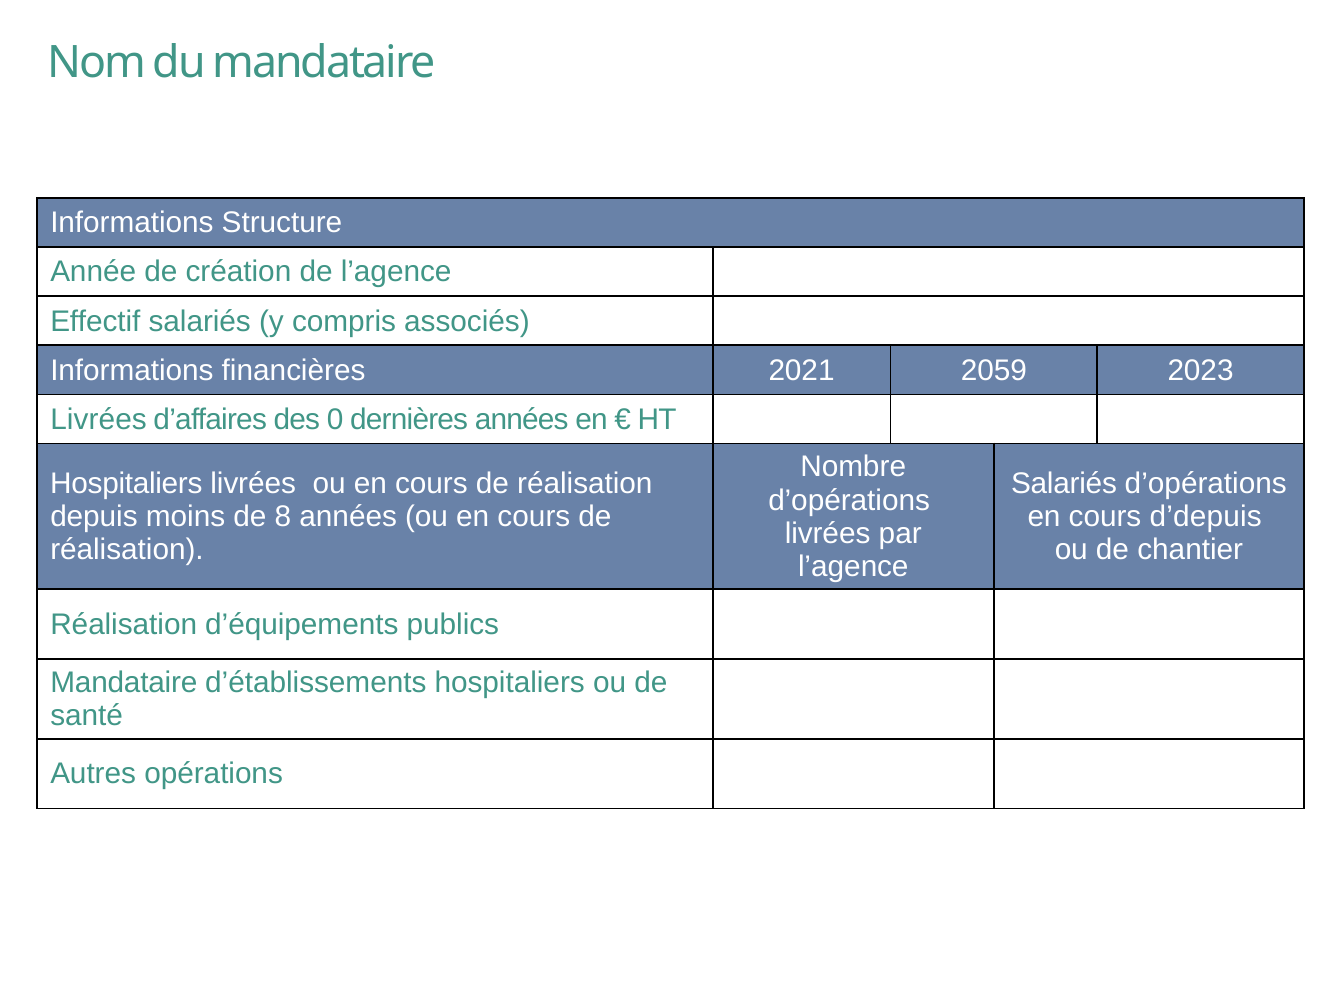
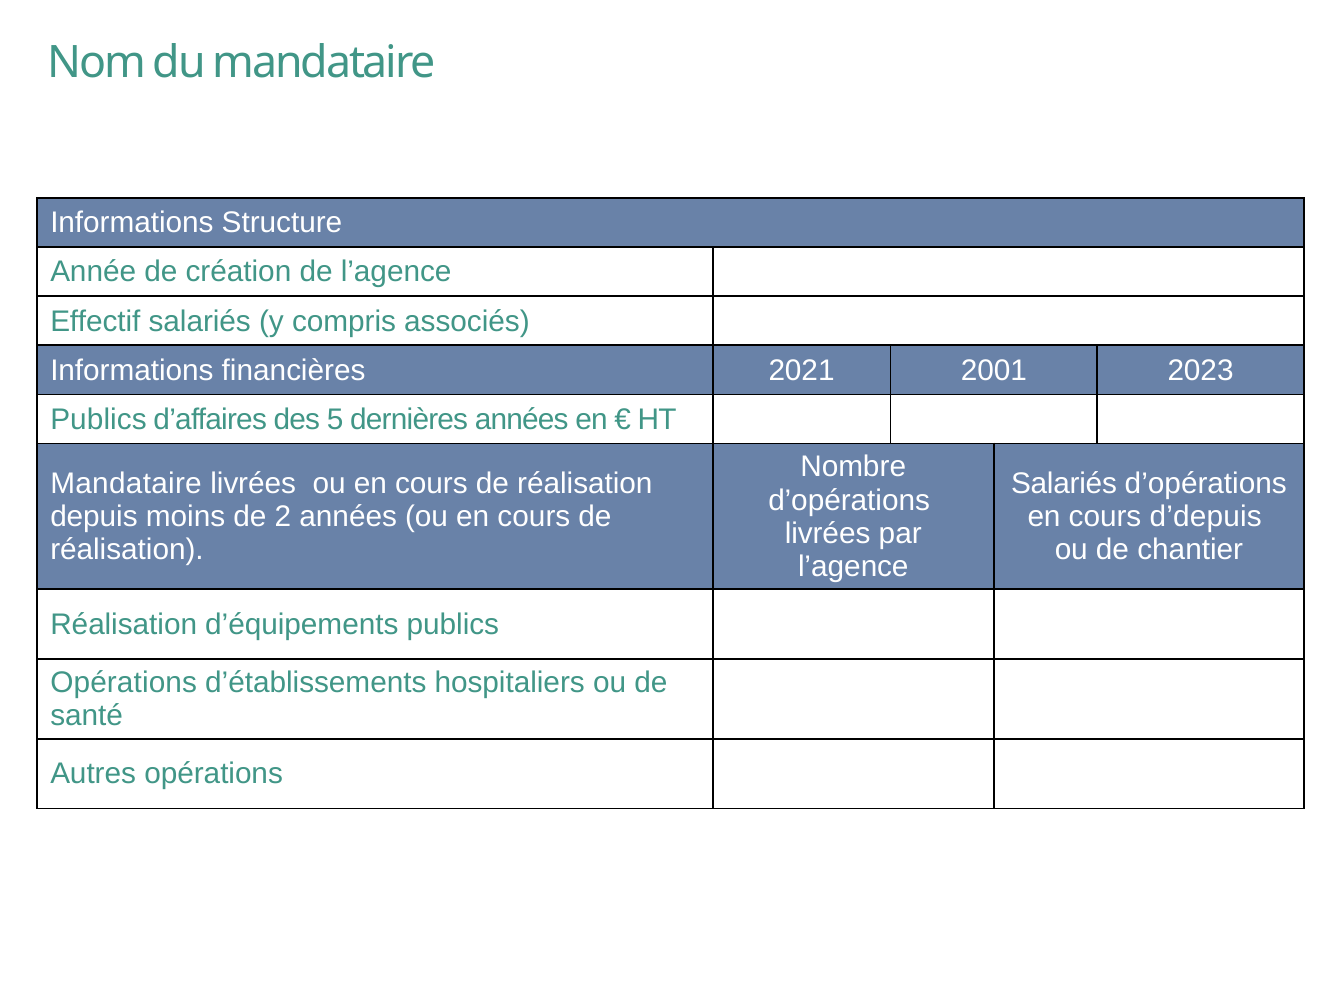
2059: 2059 -> 2001 (994, 370)
Livrées: Livrées -> Publics (99, 419)
0: 0 -> 5 (335, 419)
Hospitaliers: Hospitaliers -> Mandataire (126, 484)
8: 8 -> 2 (283, 517)
Mandataire: Mandataire -> Opérations (124, 683)
